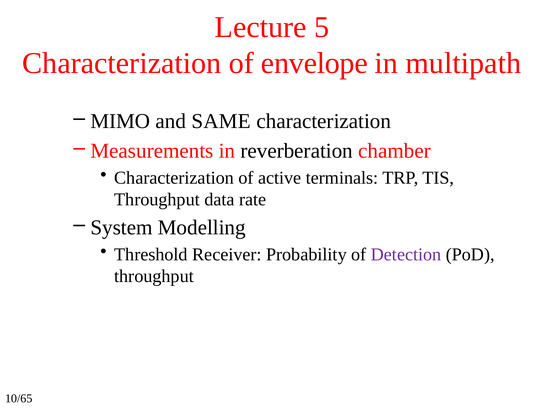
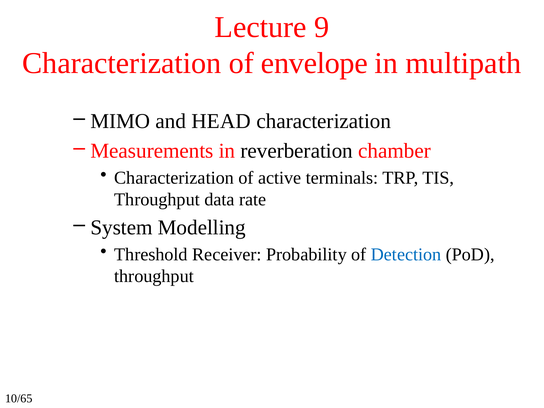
5: 5 -> 9 (322, 27)
SAME: SAME -> HEAD (221, 121)
Detection colour: purple -> blue (406, 255)
